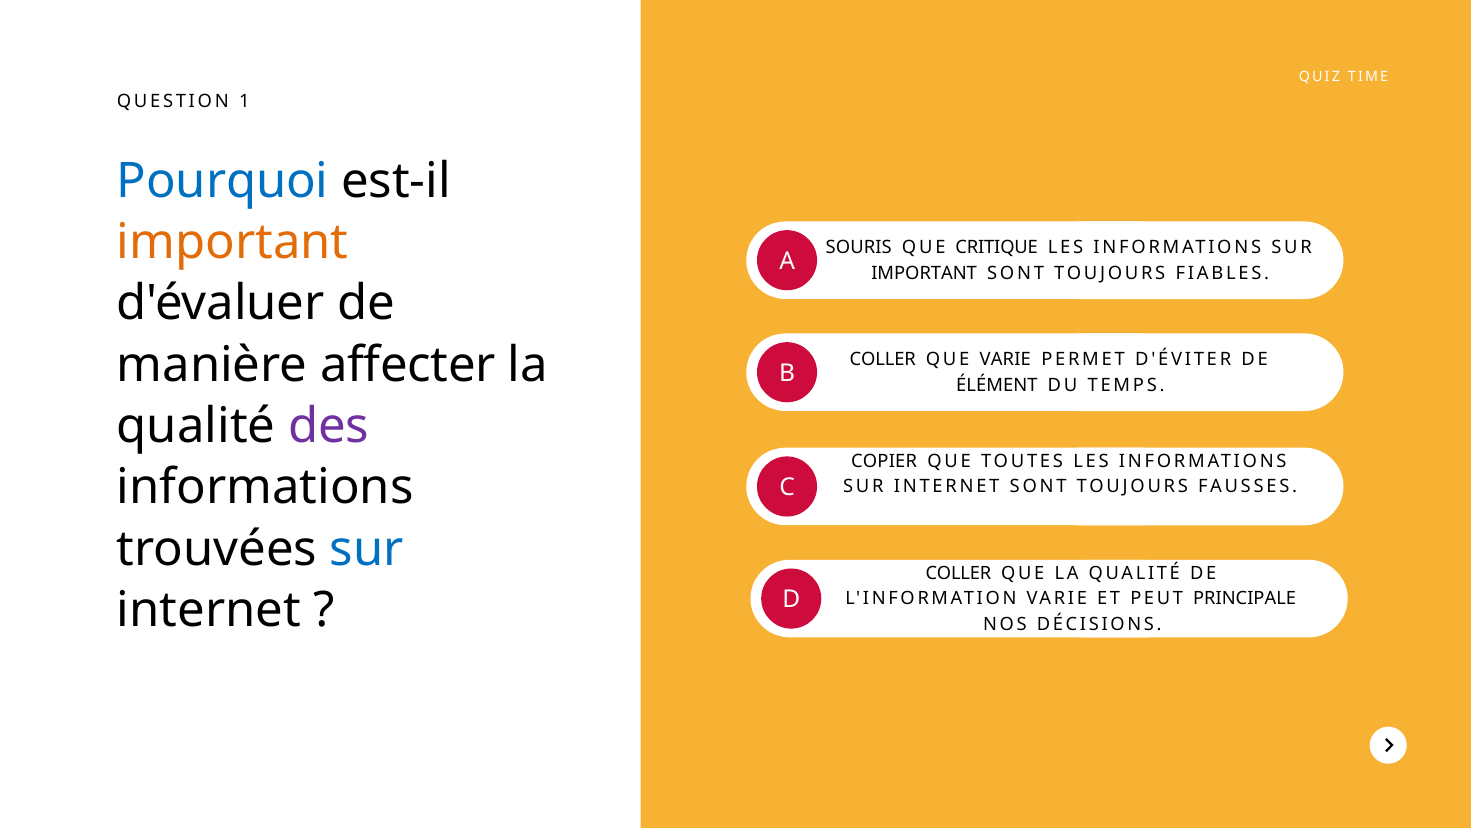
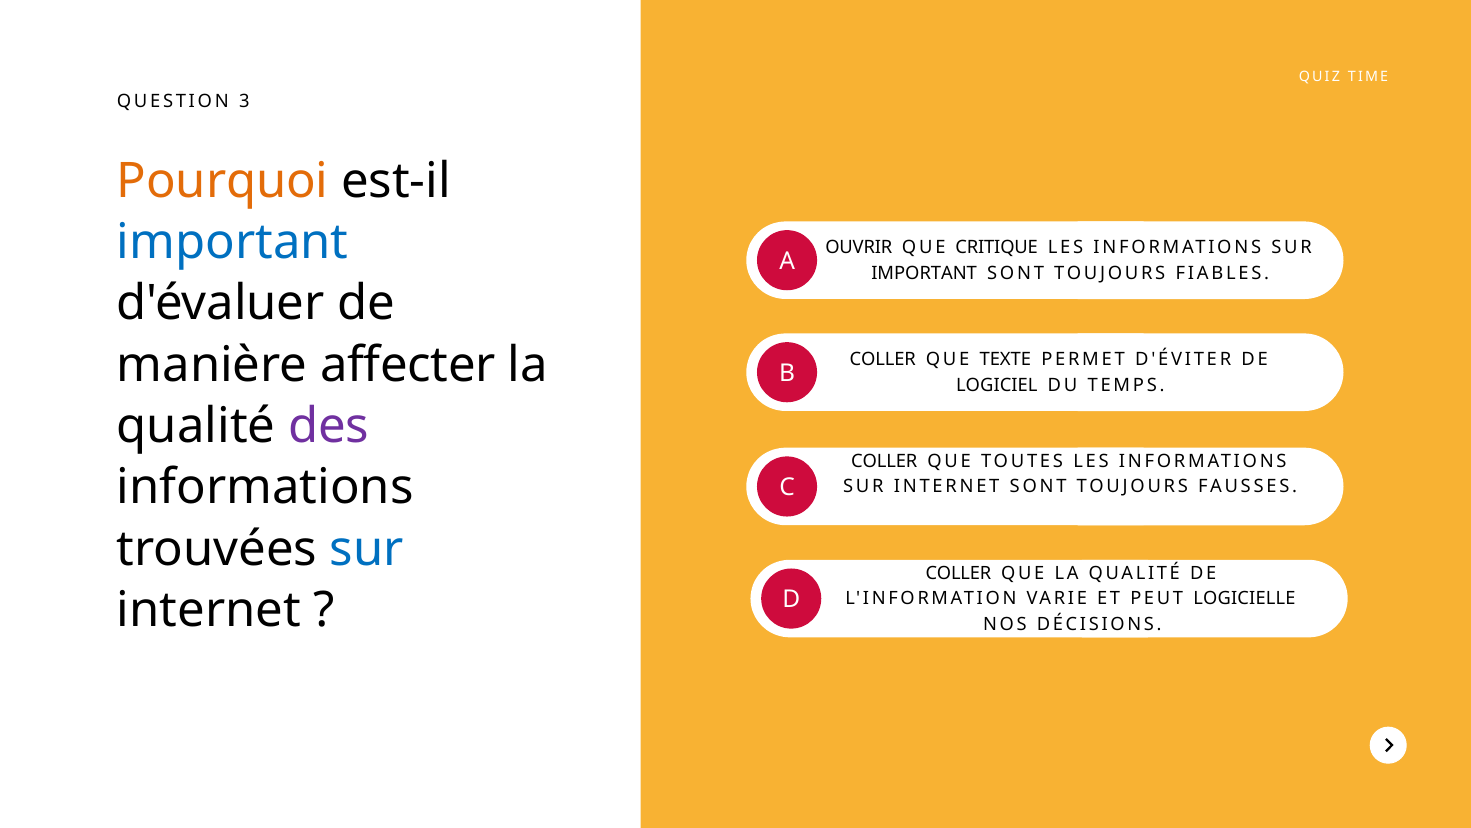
1: 1 -> 3 (244, 102)
Pourquoi colour: blue -> orange (223, 181)
important colour: orange -> blue (233, 242)
SOURIS: SOURIS -> OUVRIR (859, 247)
QUE VARIE: VARIE -> TEXTE (1005, 359)
ÉLÉMENT: ÉLÉMENT -> LOGICIEL (997, 385)
COPIER: COPIER -> COLLER (884, 461)
PRINCIPALE: PRINCIPALE -> LOGICIELLE (1244, 598)
